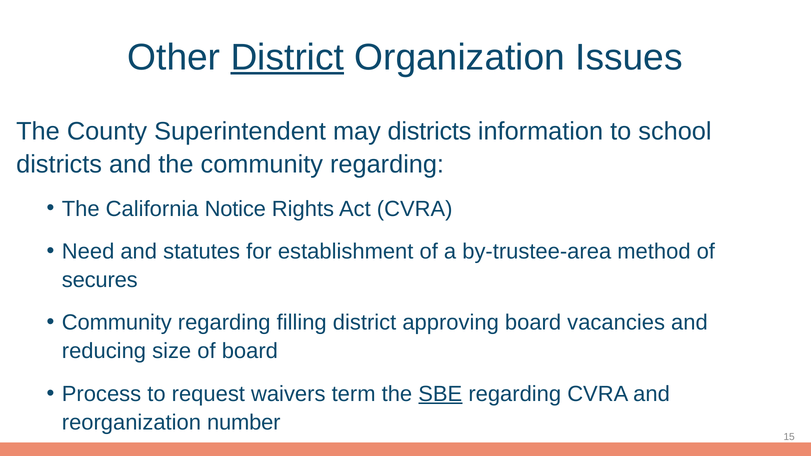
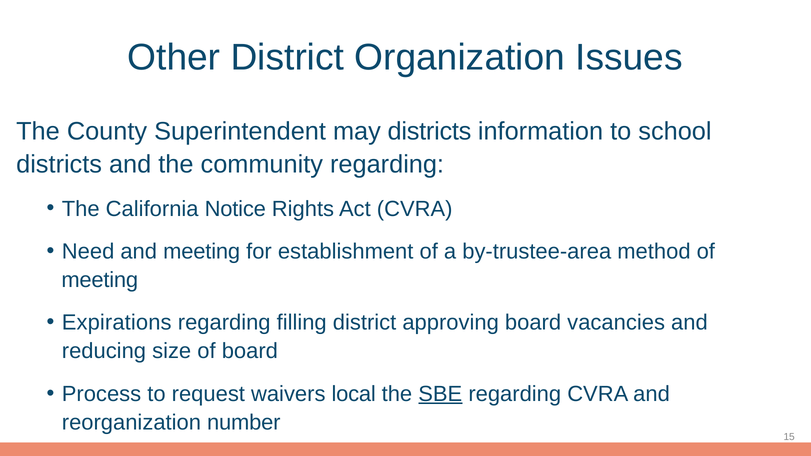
District underline: present -> none (287, 57)
and statutes: statutes -> meeting (202, 252)
secures: secures -> meeting (100, 280)
Community: Community -> Expirations (117, 323)
term: term -> local (354, 394)
